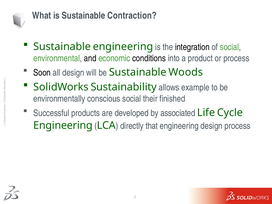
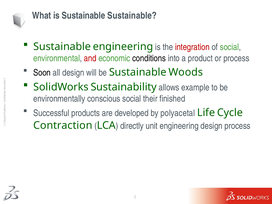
Sustainable Contraction: Contraction -> Sustainable (132, 16)
integration colour: black -> red (192, 47)
and colour: black -> red (90, 58)
associated: associated -> polyacetal (178, 113)
Engineering: Engineering -> Contraction (63, 125)
that: that -> unit (152, 126)
